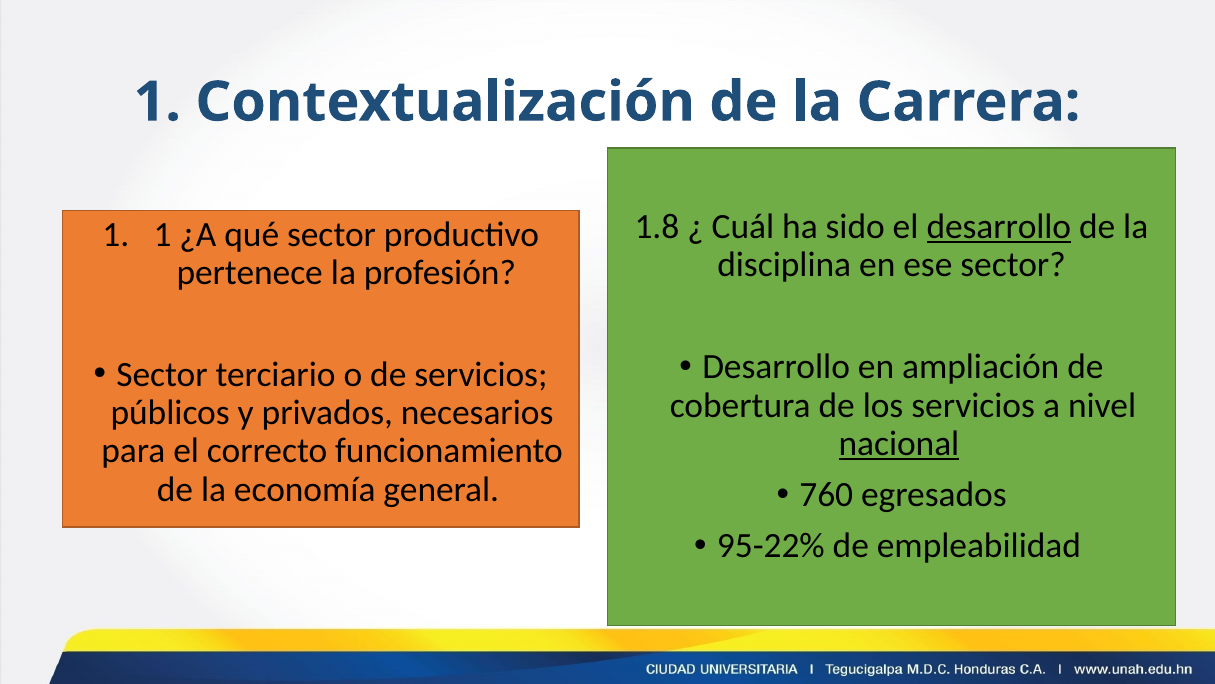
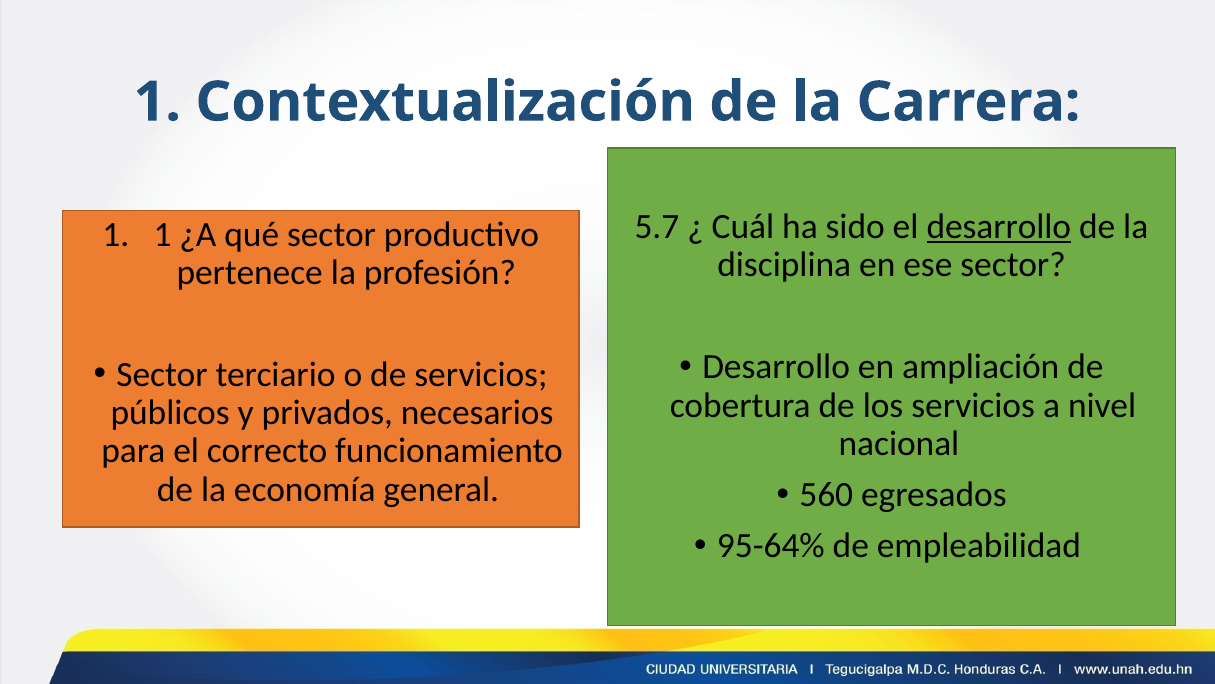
1.8: 1.8 -> 5.7 (657, 227)
nacional underline: present -> none (899, 443)
760: 760 -> 560 (826, 494)
95-22%: 95-22% -> 95-64% (771, 545)
